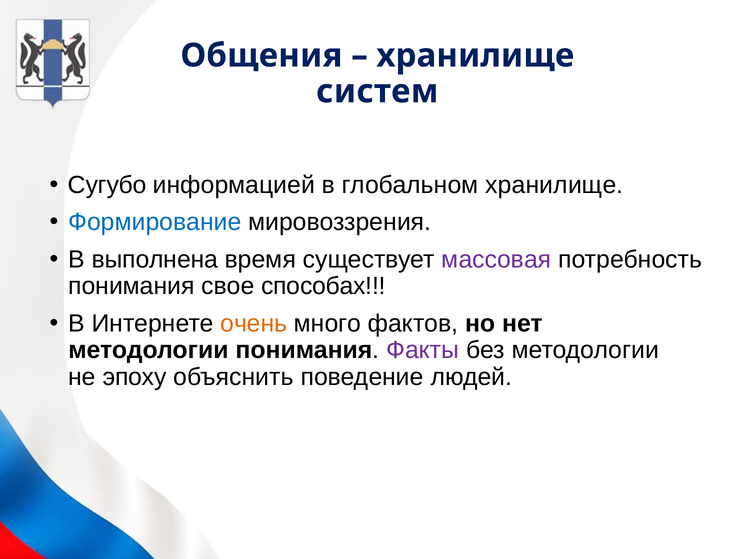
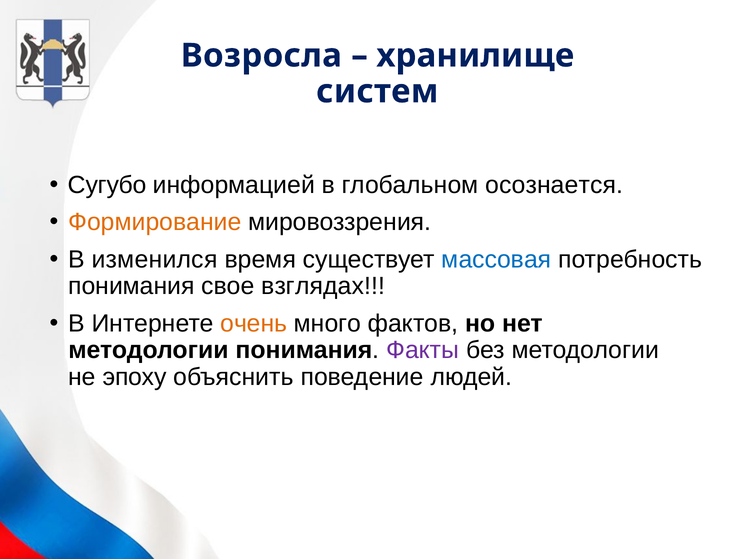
Общения: Общения -> Возросла (261, 56)
глобальном хранилище: хранилище -> осознается (554, 185)
Формирование colour: blue -> orange (155, 222)
выполнена: выполнена -> изменился (155, 259)
массовая colour: purple -> blue (496, 259)
способах: способах -> взглядах (323, 286)
